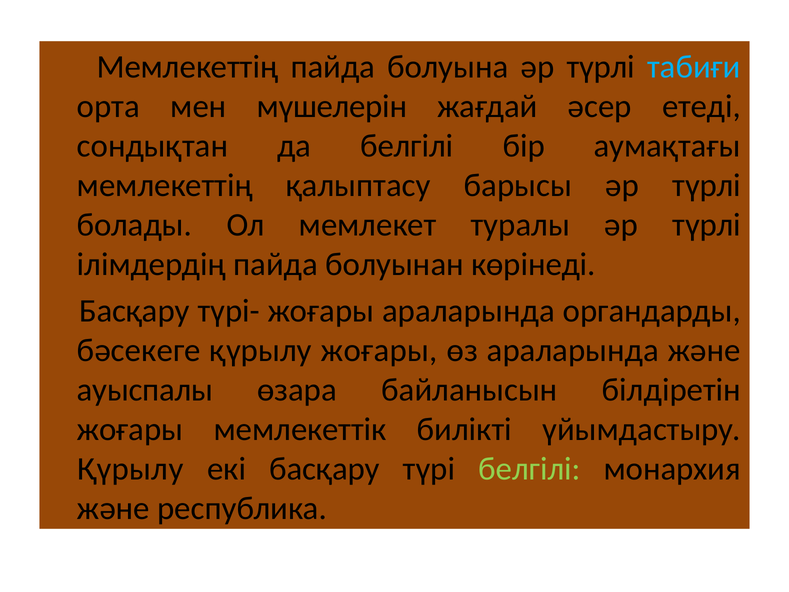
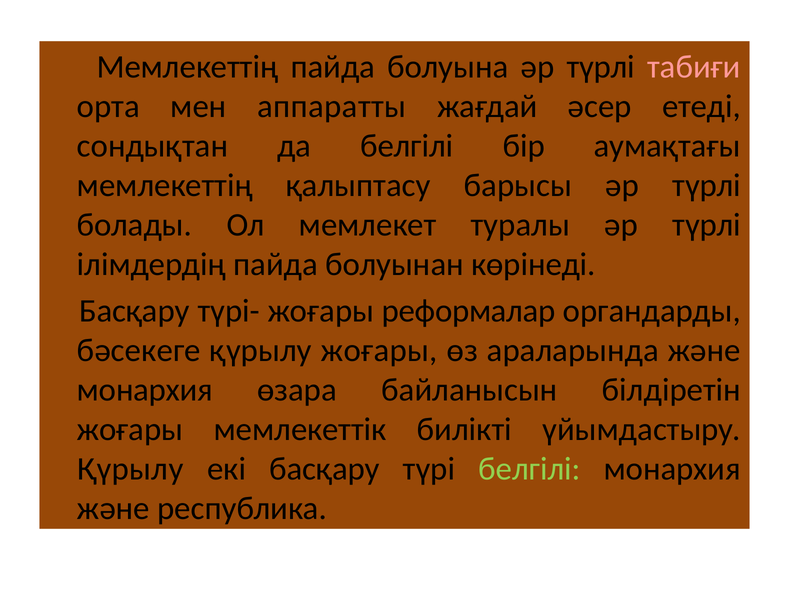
табиғи colour: light blue -> pink (694, 67)
мүшелерін: мүшелерін -> аппаратты (332, 107)
жоғары араларында: араларында -> реформалар (469, 311)
ауыспалы: ауыспалы -> монархия (145, 390)
